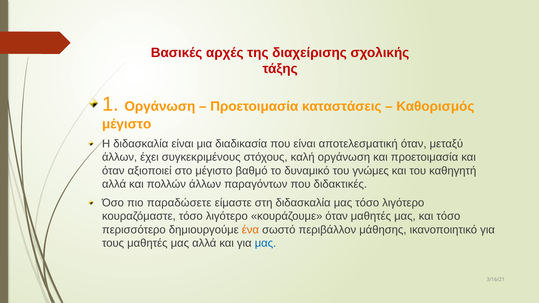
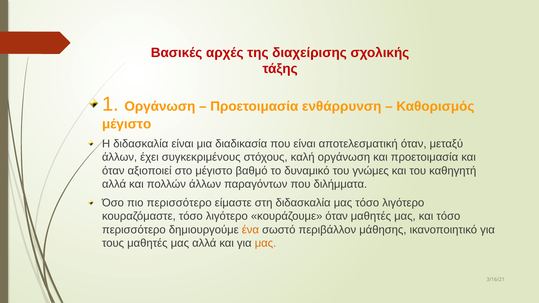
καταστάσεις: καταστάσεις -> ενθάρρυνση (342, 107)
διδακτικές: διδακτικές -> διλήμματα (340, 184)
πιο παραδώσετε: παραδώσετε -> περισσότερο (179, 203)
μας colour: blue -> orange (265, 243)
